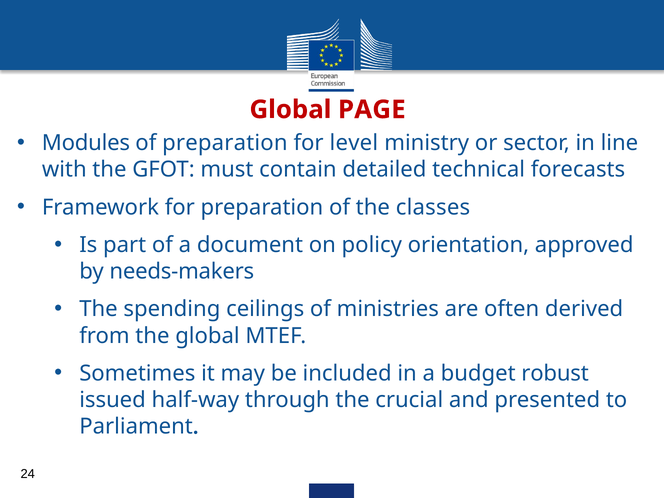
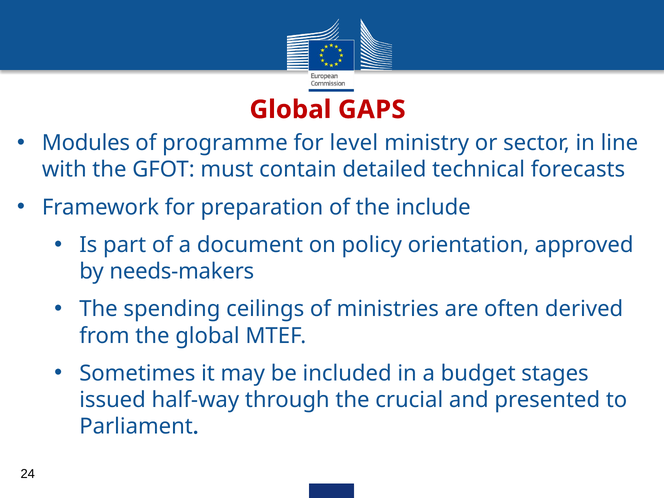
PAGE: PAGE -> GAPS (372, 110)
of preparation: preparation -> programme (225, 143)
classes: classes -> include (433, 207)
robust: robust -> stages (555, 373)
